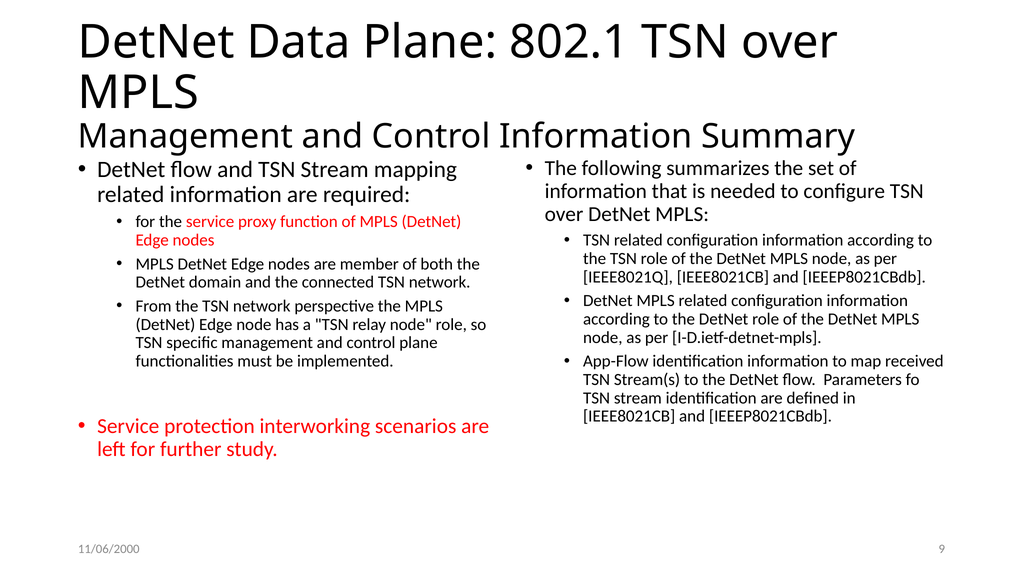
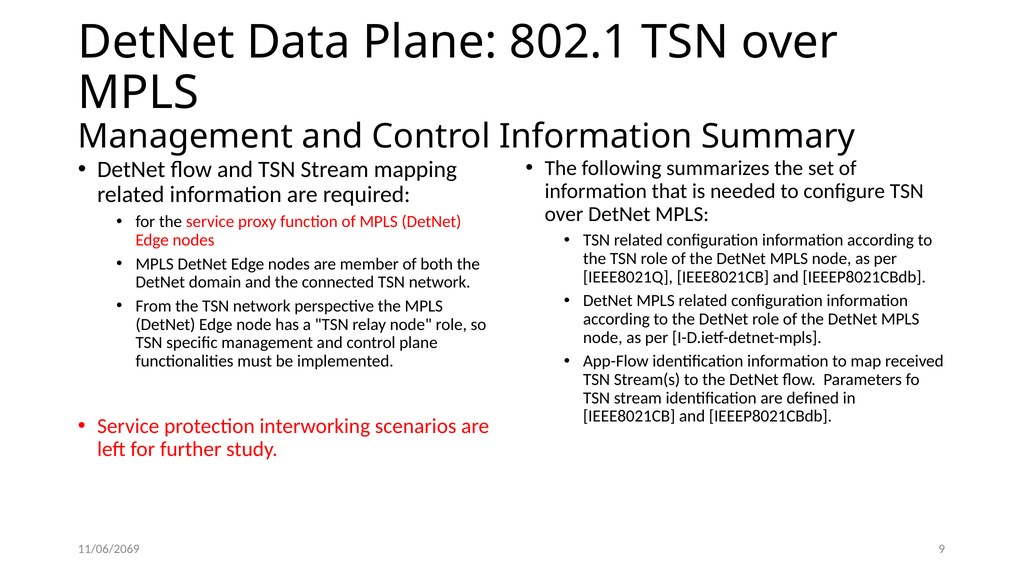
11/06/2000: 11/06/2000 -> 11/06/2069 (109, 550)
